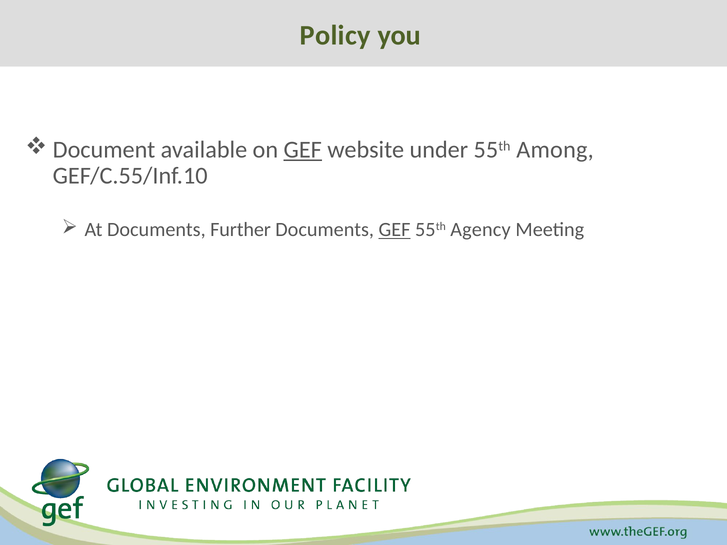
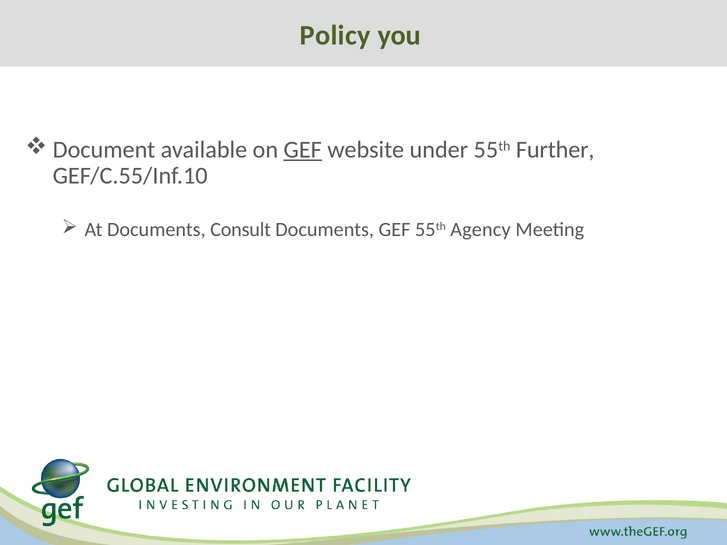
Among: Among -> Further (555, 150)
Further: Further -> Consult (241, 230)
GEF underline: present -> none (394, 230)
